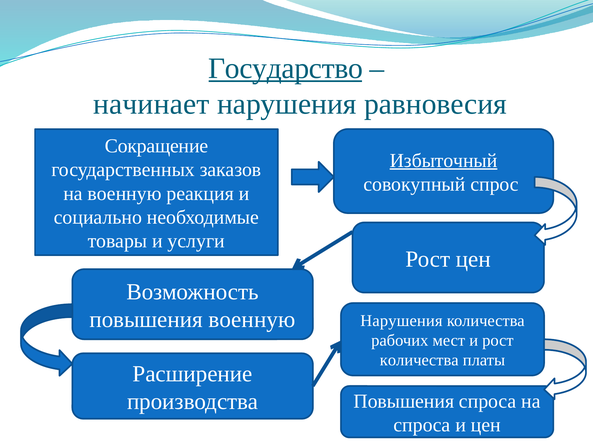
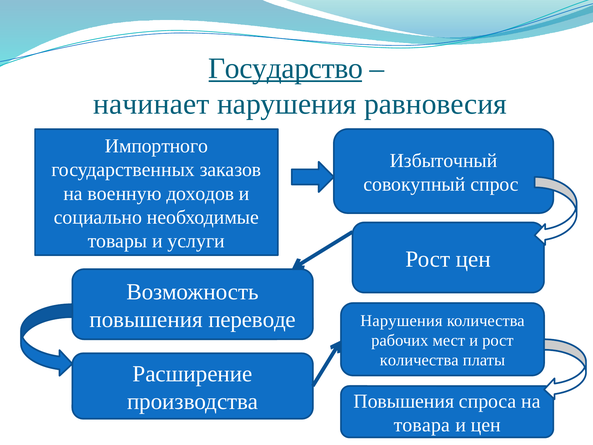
Сокращение: Сокращение -> Импортного (156, 146)
Избыточный underline: present -> none (444, 160)
реакция: реакция -> доходов (200, 193)
повышения военную: военную -> переводе (252, 319)
спроса: спроса -> товара (422, 425)
